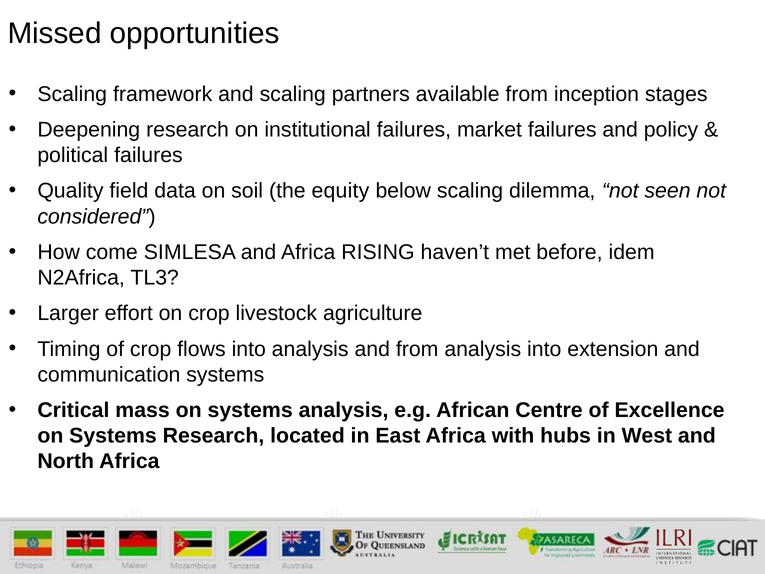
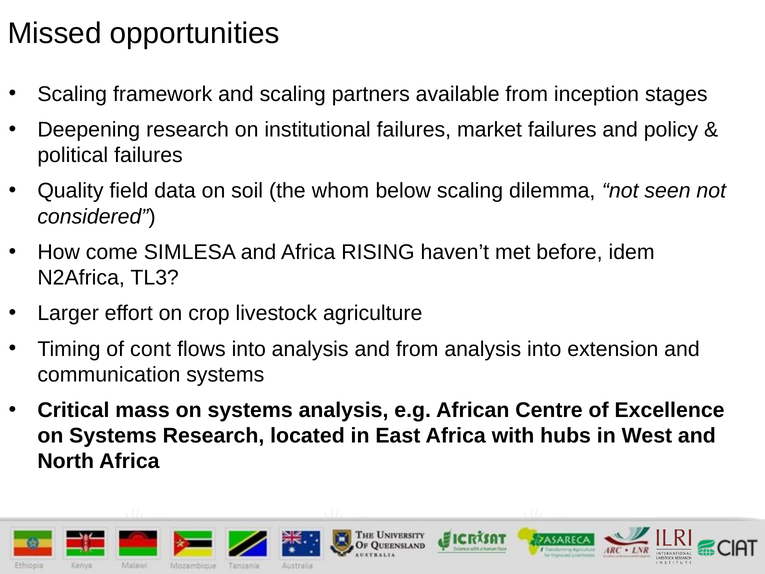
equity: equity -> whom (340, 191)
of crop: crop -> cont (151, 349)
